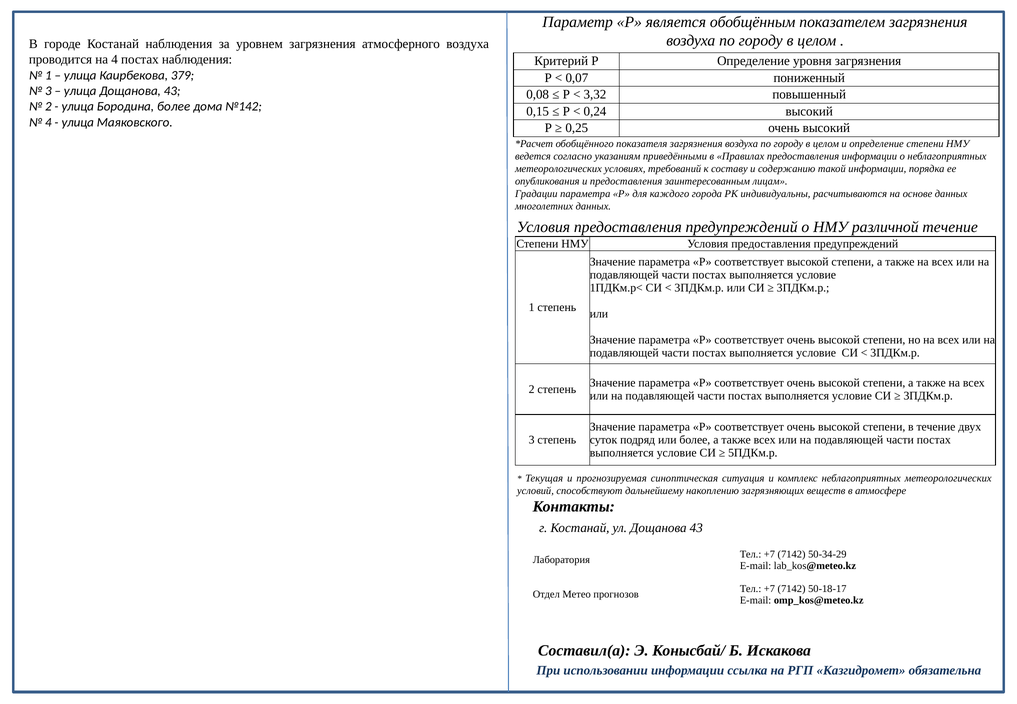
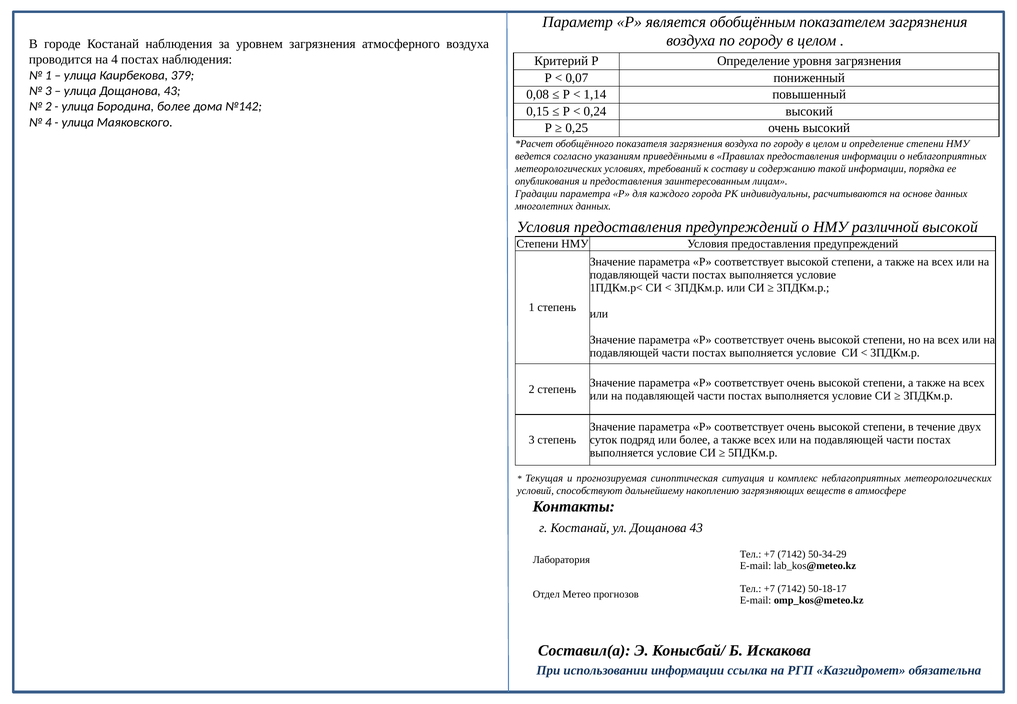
3,32: 3,32 -> 1,14 (595, 95)
различной течение: течение -> высокой (950, 227)
